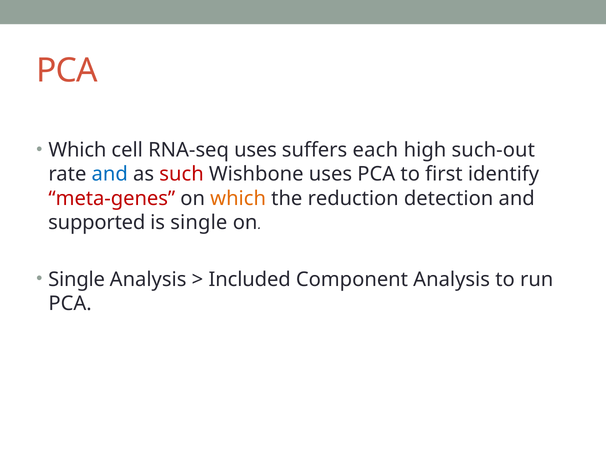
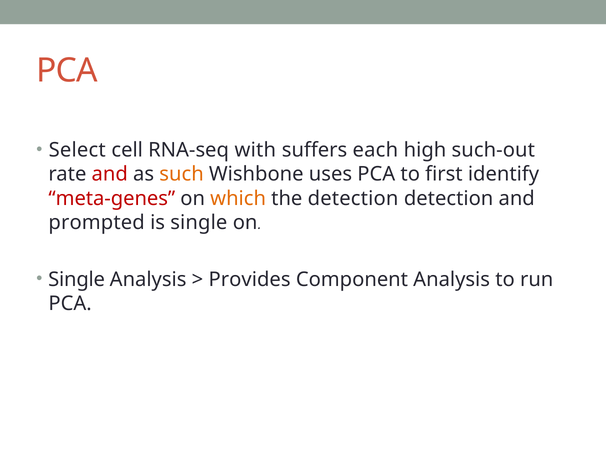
Which: Which -> Select (77, 150)
RNA-seq uses: uses -> with (255, 150)
and colour: blue -> red (110, 174)
such colour: red -> orange (182, 174)
the reduction: reduction -> detection (353, 198)
supported: supported -> prompted (97, 223)
Included: Included -> Provides (250, 279)
